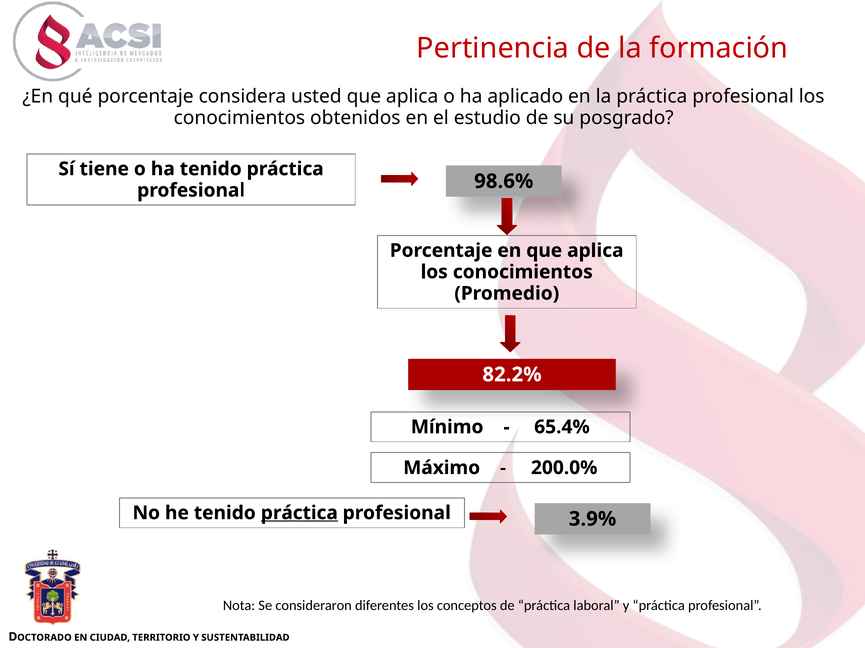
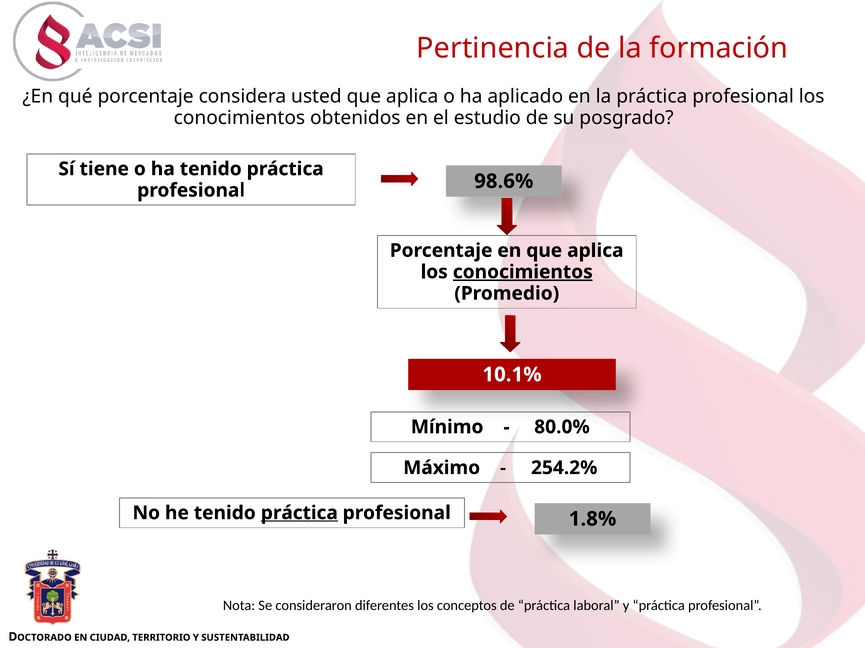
conocimientos underline: none -> present (523, 272)
82.2%: 82.2% -> 10.1% (512, 375)
65.4%: 65.4% -> 80.0% (562, 427)
200.0%: 200.0% -> 254.2% (564, 468)
3.9%: 3.9% -> 1.8% (593, 520)
